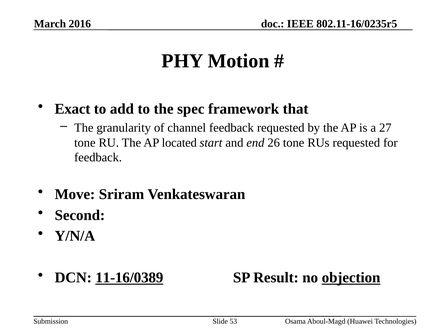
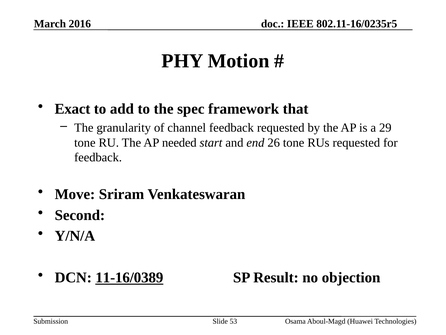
27: 27 -> 29 (385, 127)
located: located -> needed (179, 142)
objection underline: present -> none (351, 277)
